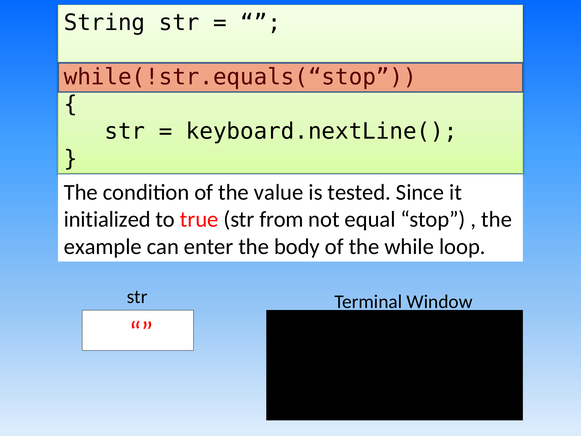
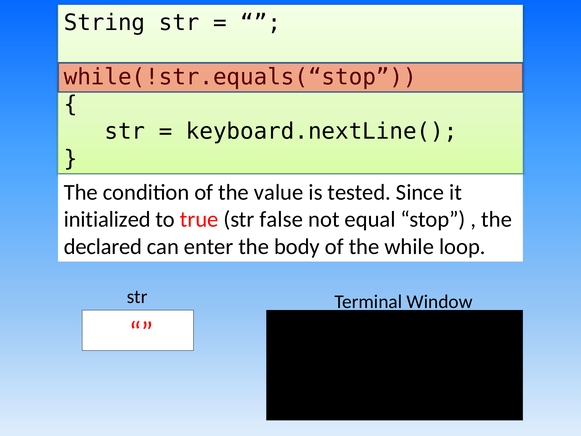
from: from -> false (281, 219)
example: example -> declared (103, 247)
